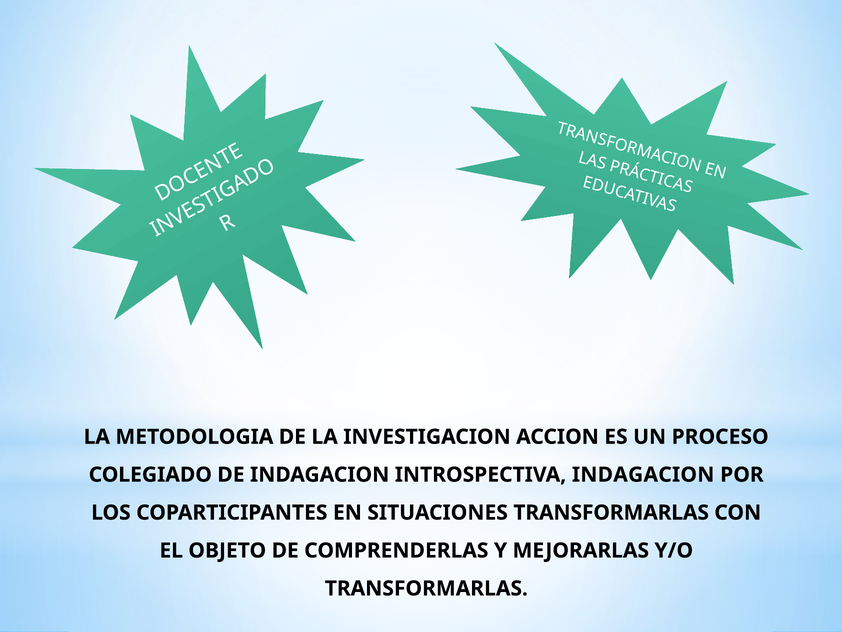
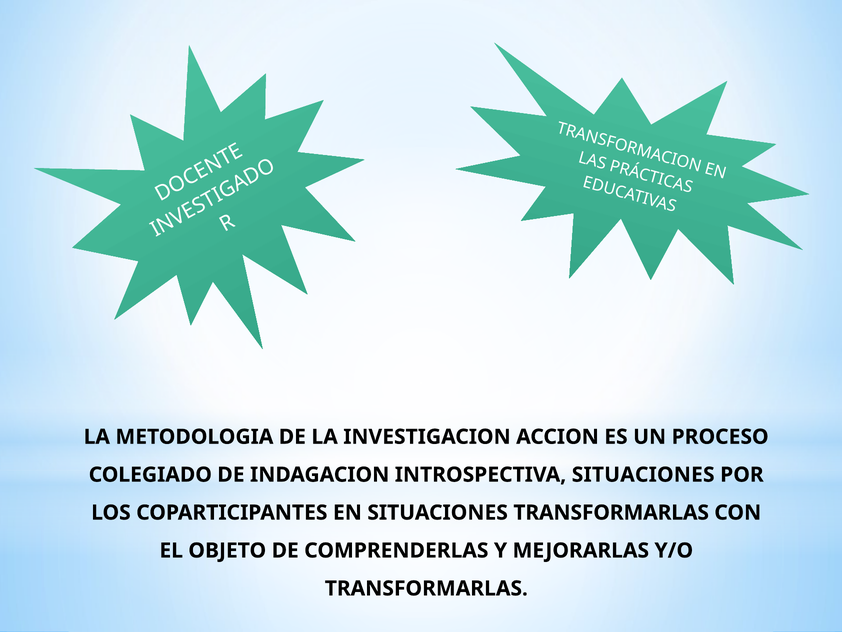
INTROSPECTIVA INDAGACION: INDAGACION -> SITUACIONES (643, 474)
